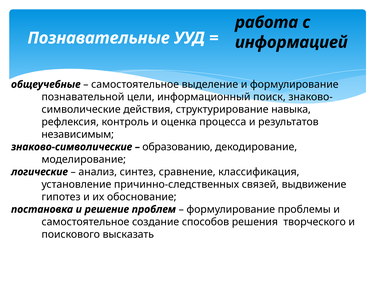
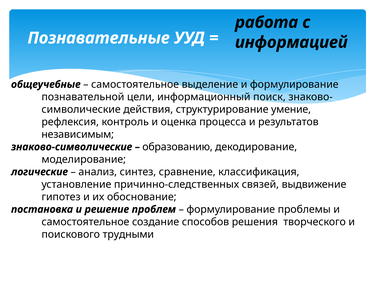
навыка: навыка -> умение (291, 110)
высказать: высказать -> трудными (128, 235)
